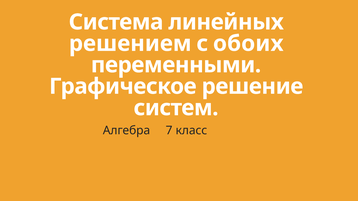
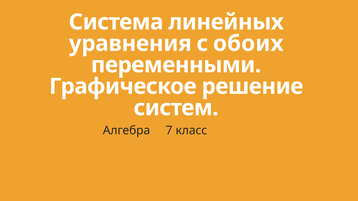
решением: решением -> уравнения (130, 44)
